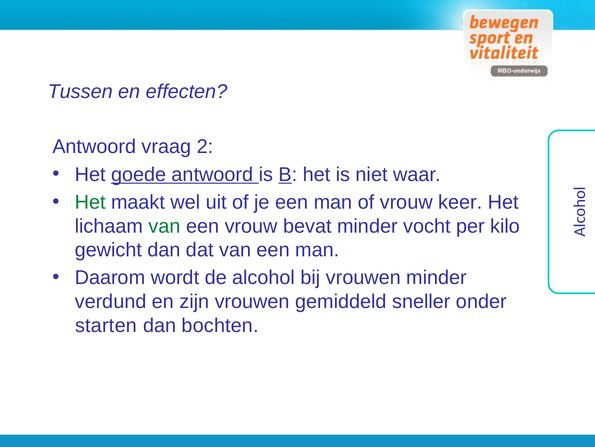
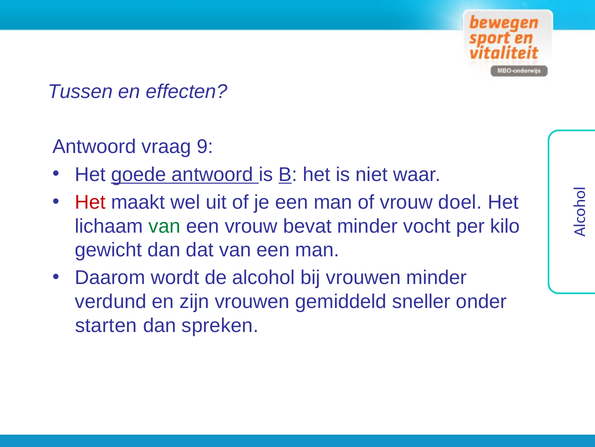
2: 2 -> 9 (205, 146)
Het colour: green -> red (90, 202)
keer: keer -> doel (460, 202)
bochten: bochten -> spreken (220, 325)
